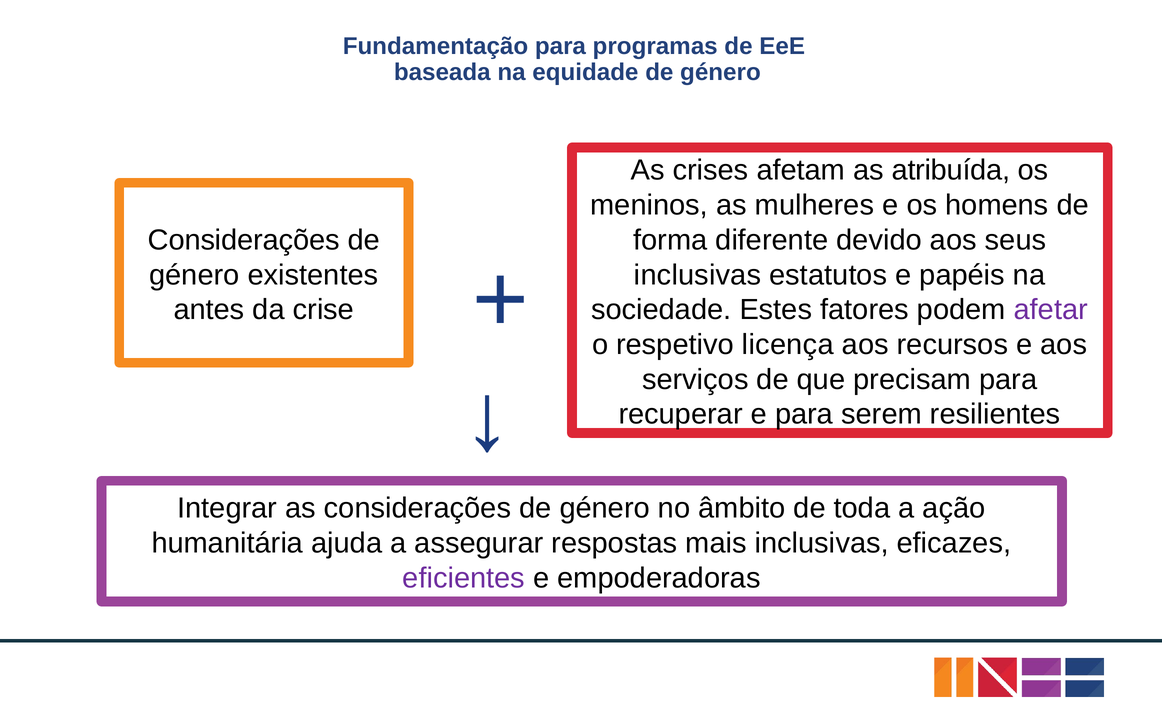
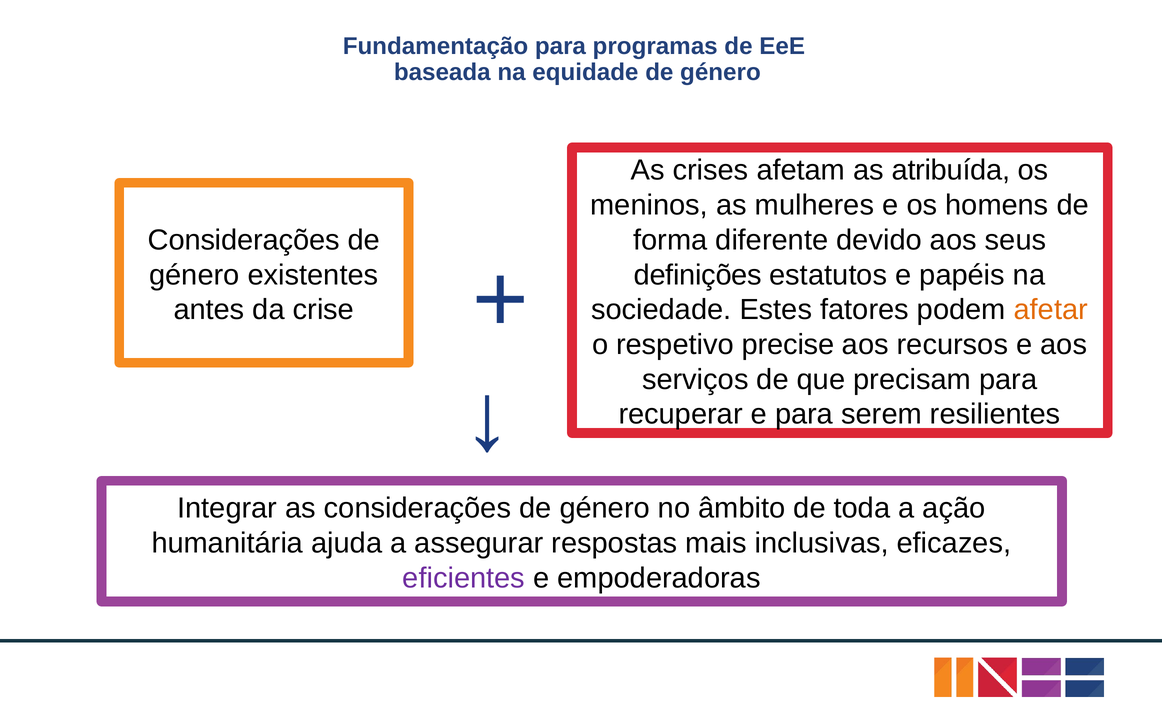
inclusivas: inclusivas -> definições (698, 275)
afetar colour: purple -> orange (1051, 310)
licença: licença -> precise (788, 345)
